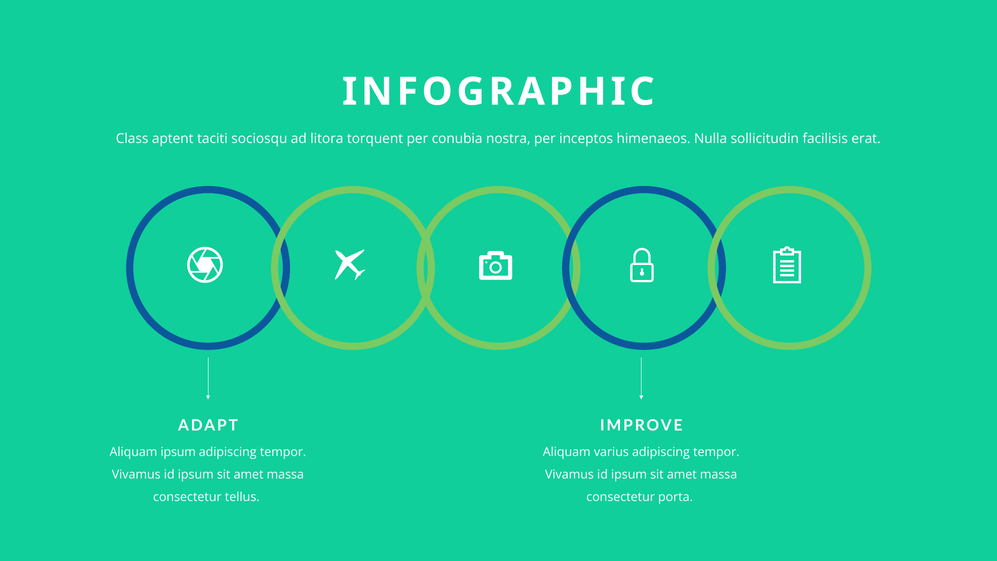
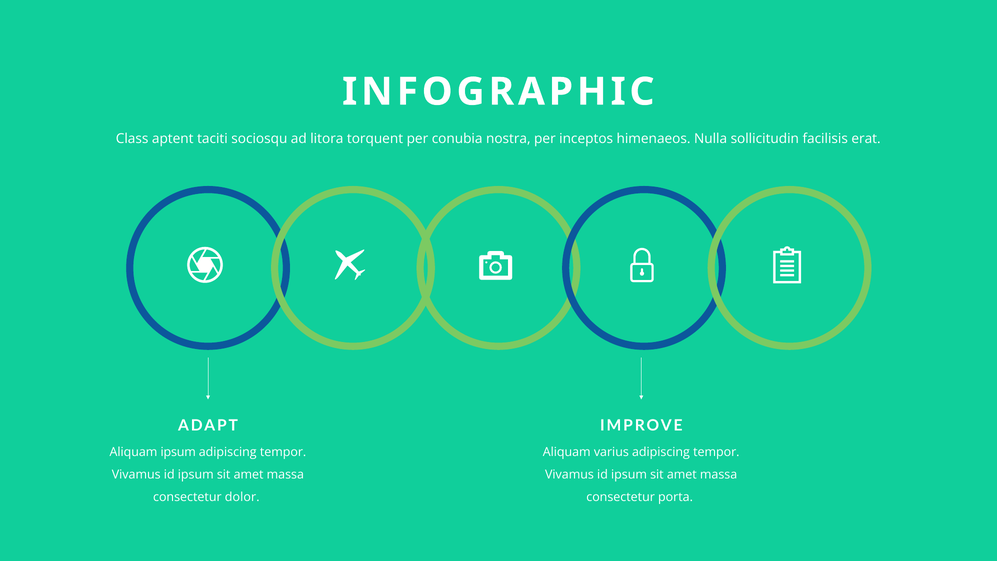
tellus: tellus -> dolor (242, 497)
